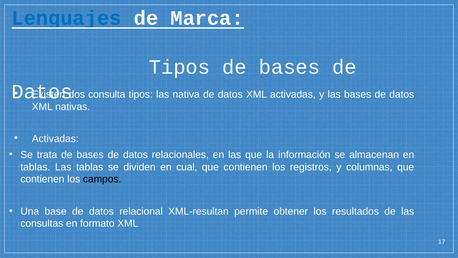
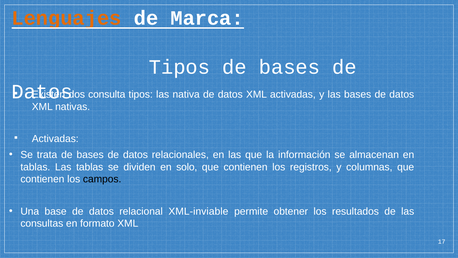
Lenguajes colour: blue -> orange (67, 18)
cual: cual -> solo (187, 167)
XML-resultan: XML-resultan -> XML-inviable (198, 211)
